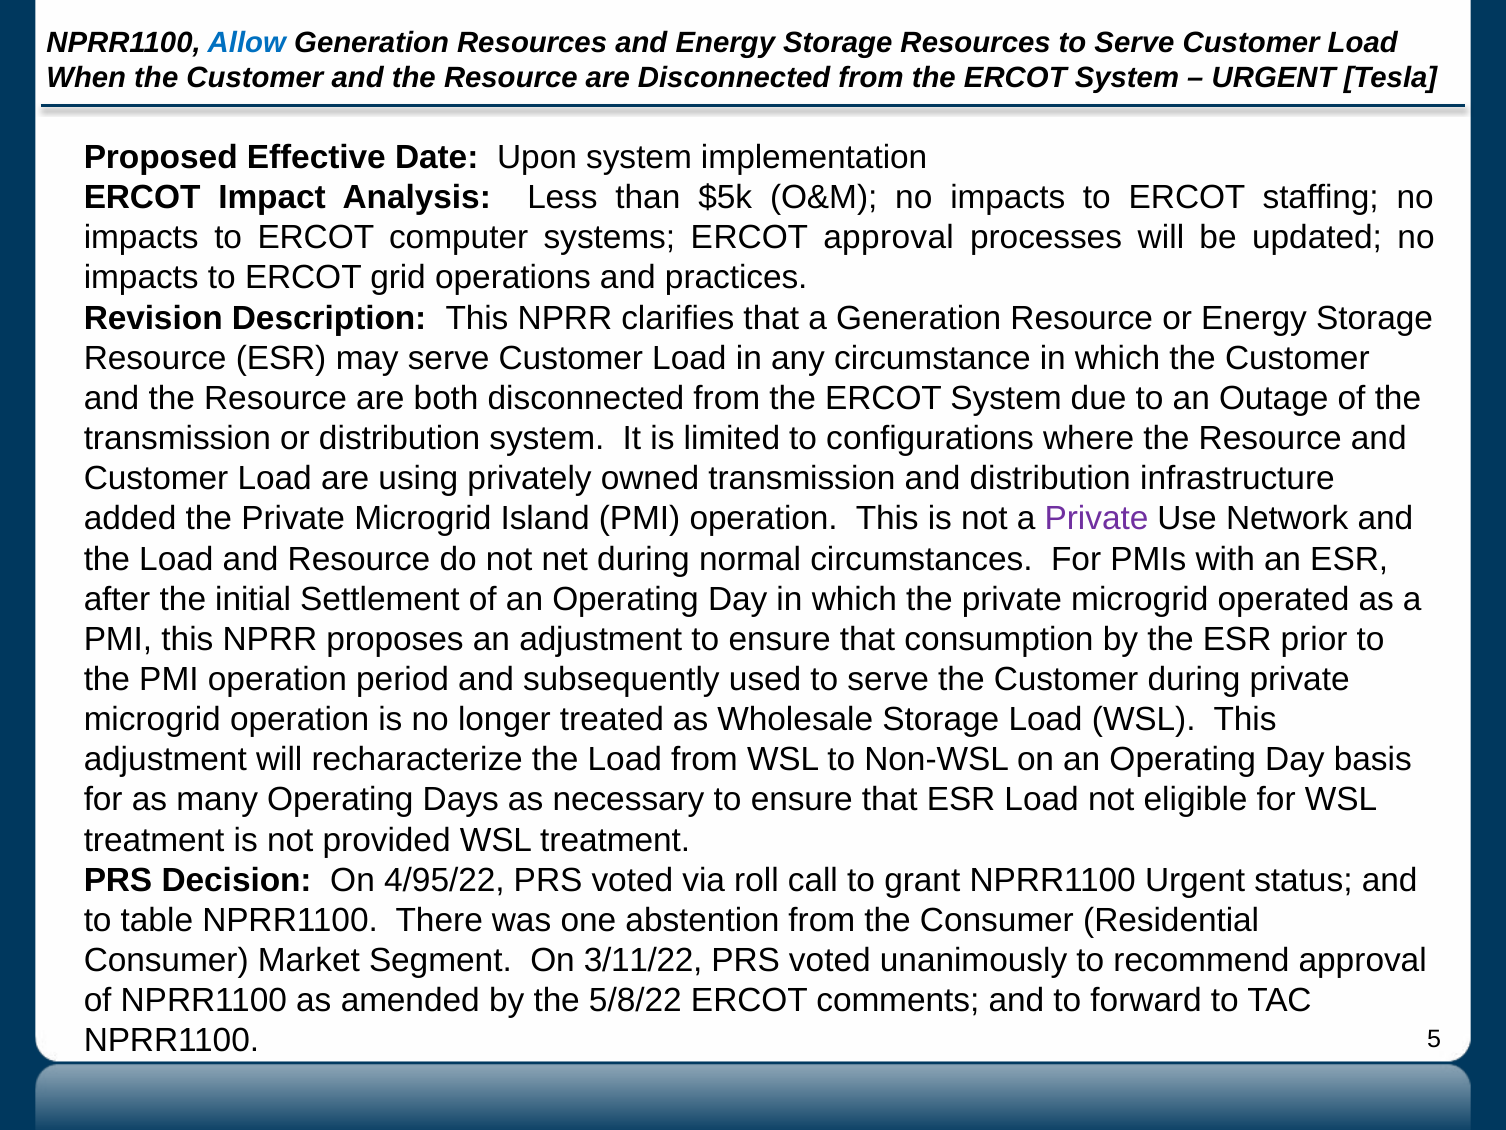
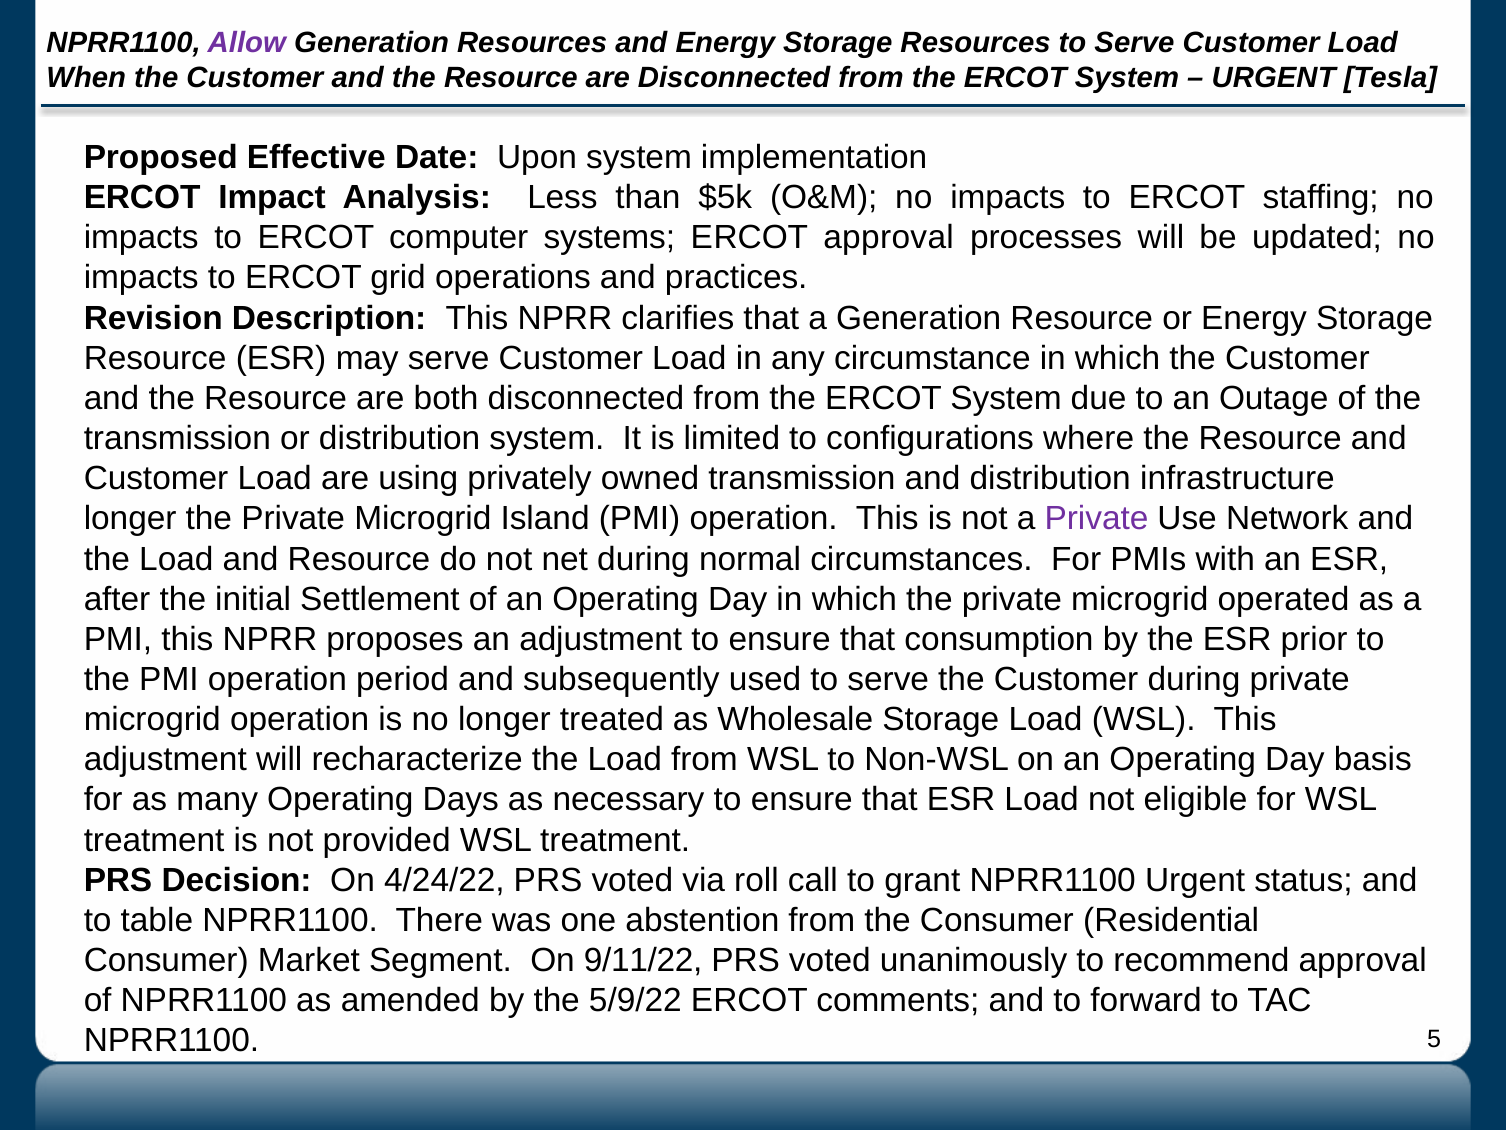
Allow colour: blue -> purple (247, 43)
added: added -> longer (130, 519)
4/95/22: 4/95/22 -> 4/24/22 (444, 880)
3/11/22: 3/11/22 -> 9/11/22 (643, 960)
5/8/22: 5/8/22 -> 5/9/22 (635, 1000)
